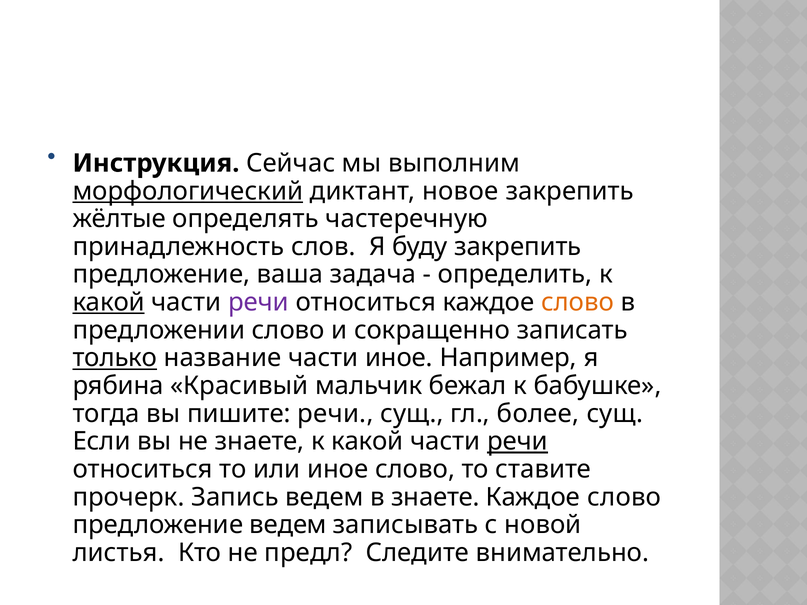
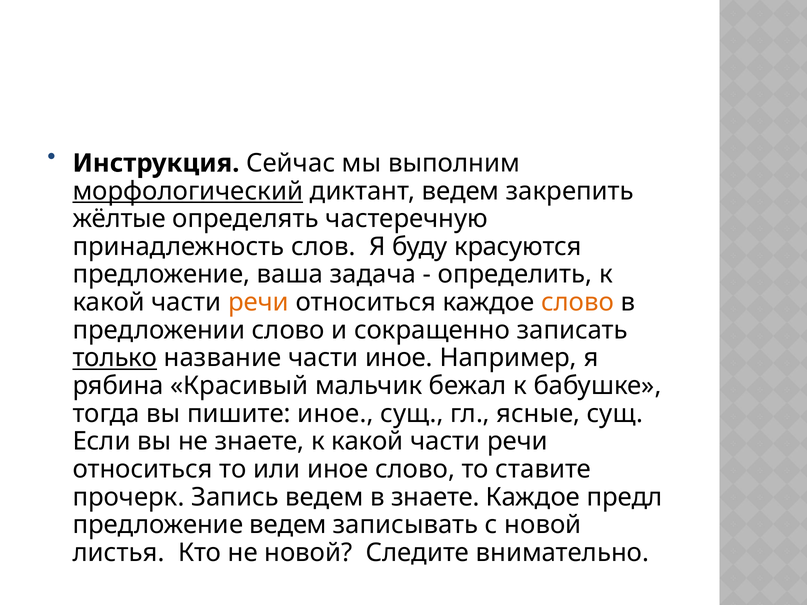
диктант новое: новое -> ведем (461, 191)
буду закрепить: закрепить -> красуются (518, 247)
какой underline: present -> none (109, 302)
речи colour: purple -> orange (259, 302)
пишите речи: речи -> иное (335, 414)
более: более -> ясные (538, 414)
речи underline: present -> none (518, 442)
слово: слово -> предл (625, 497)
не предл: предл -> новой (308, 553)
